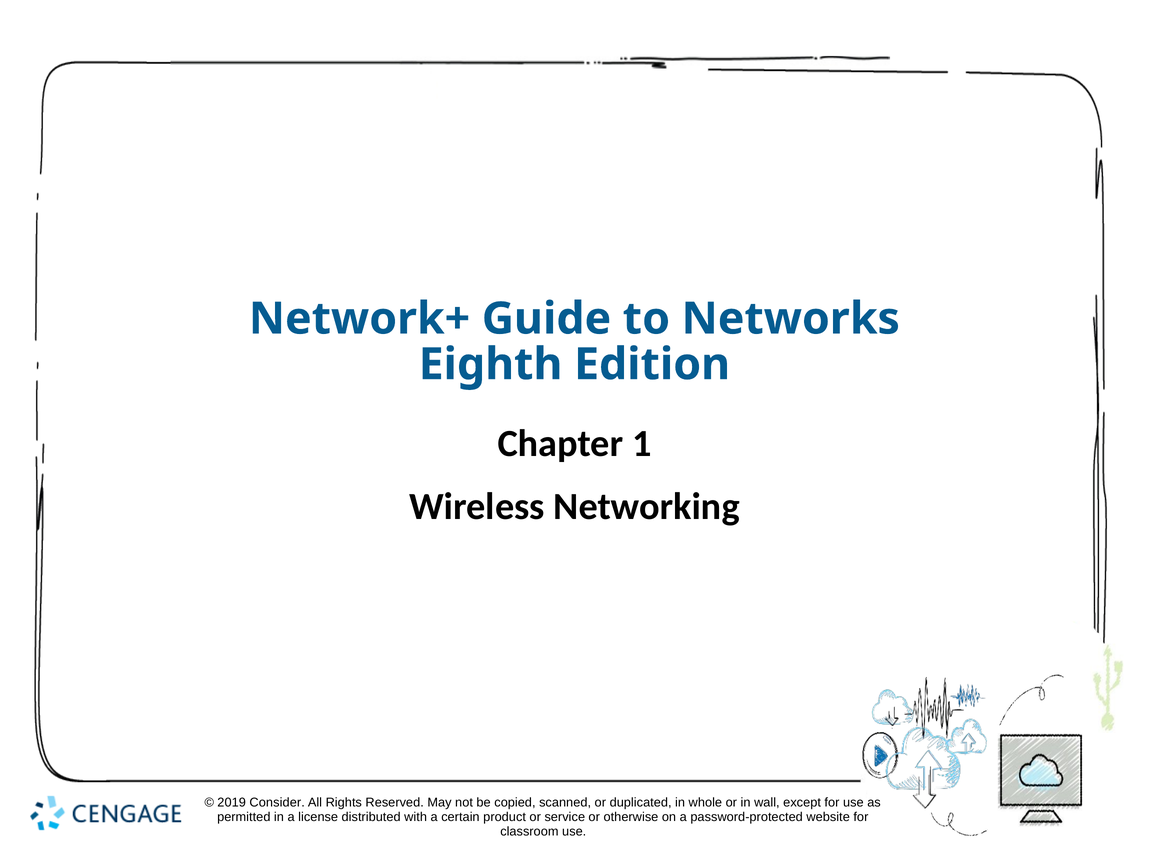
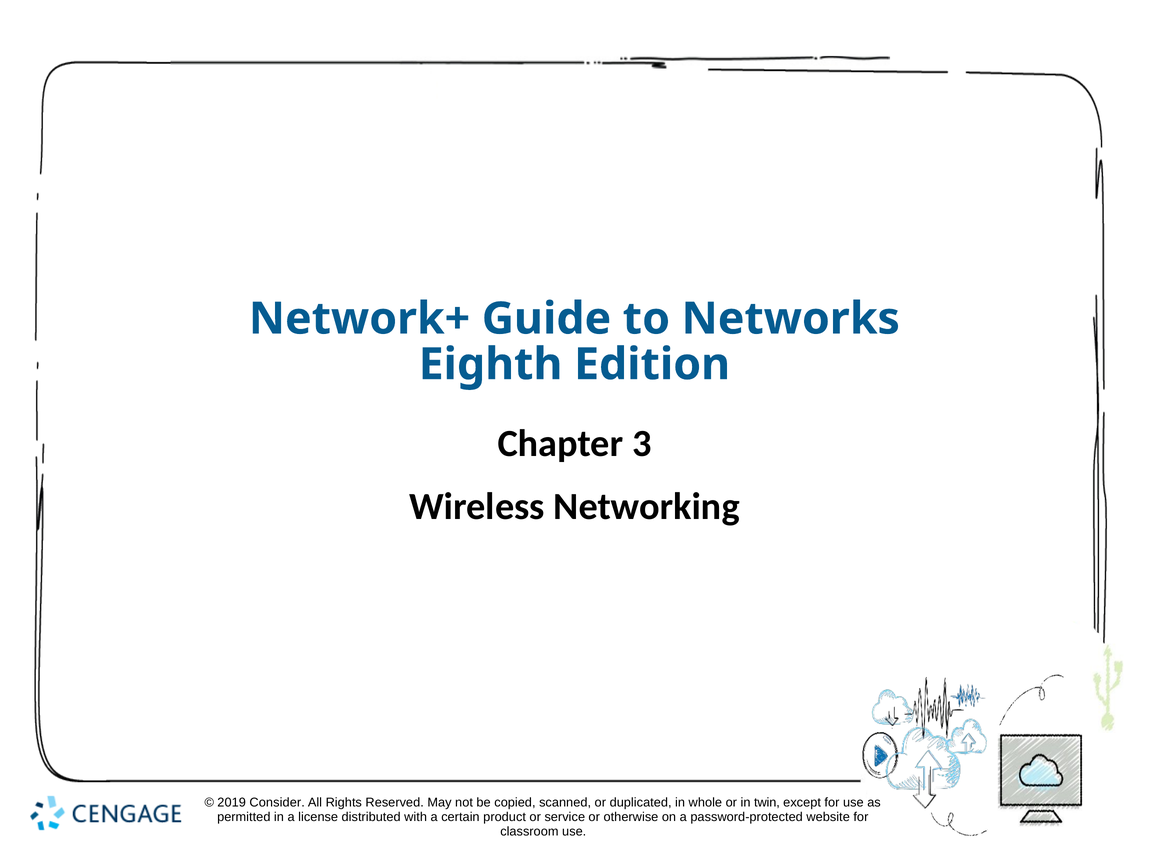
Chapter 1: 1 -> 3 (642, 444)
wall: wall -> twin (767, 802)
